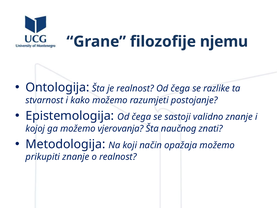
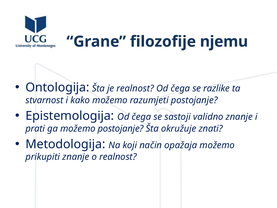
kojoj: kojoj -> prati (35, 128)
možemo vjerovanja: vjerovanja -> postojanje (121, 128)
naučnog: naučnog -> okružuje (179, 128)
